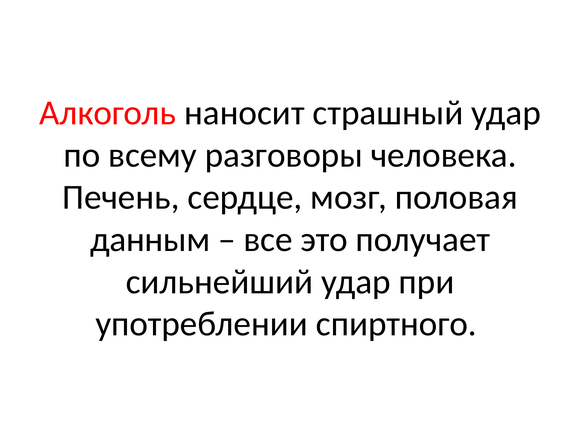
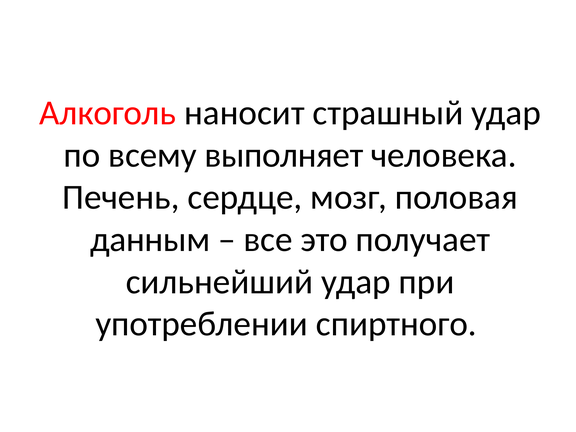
разговоры: разговоры -> выполняет (284, 155)
